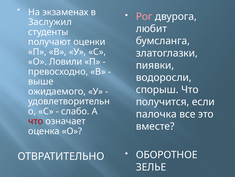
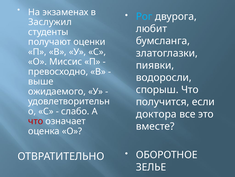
Рог colour: pink -> light blue (144, 16)
Ловили: Ловили -> Миссис (66, 61)
палочка: палочка -> доктора (156, 114)
